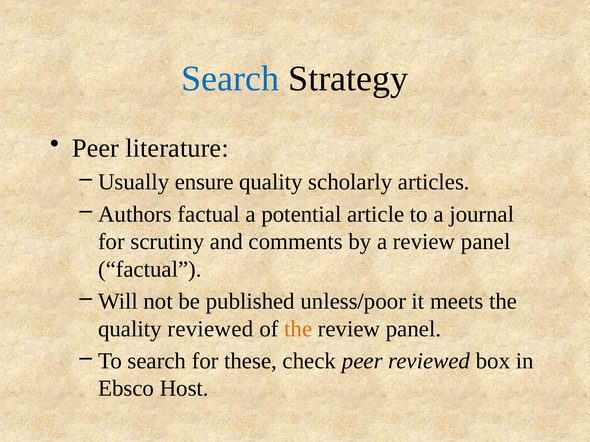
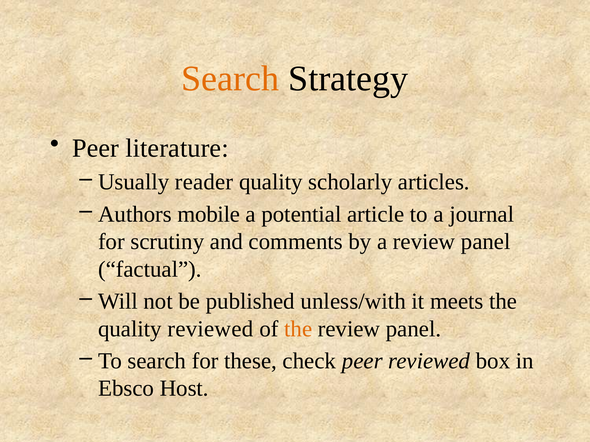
Search colour: blue -> orange (230, 79)
ensure: ensure -> reader (204, 182)
Authors factual: factual -> mobile (209, 214)
unless/poor: unless/poor -> unless/with (353, 302)
